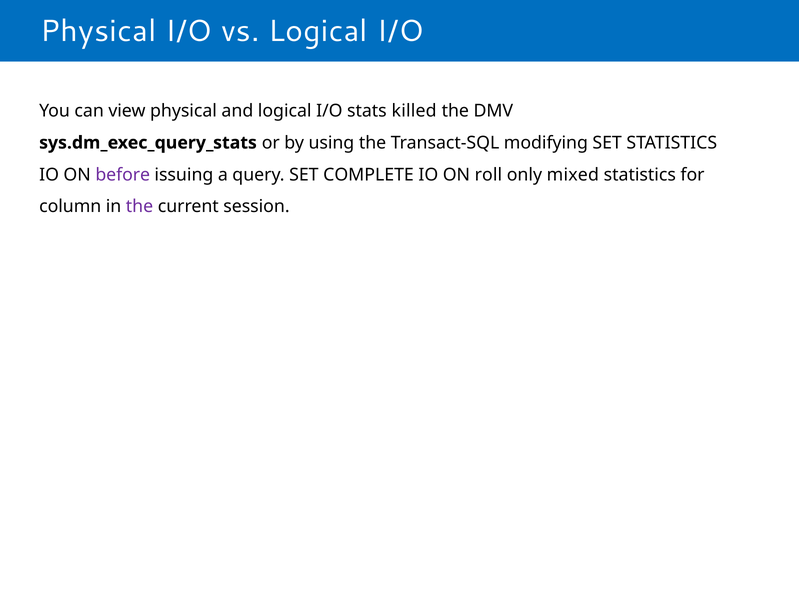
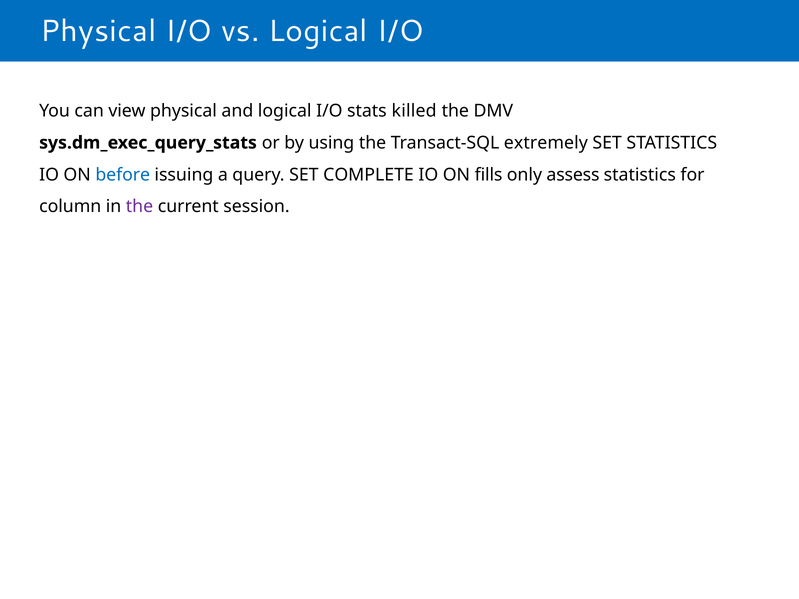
modifying: modifying -> extremely (546, 143)
before colour: purple -> blue (123, 175)
roll: roll -> fills (489, 175)
mixed: mixed -> assess (573, 175)
